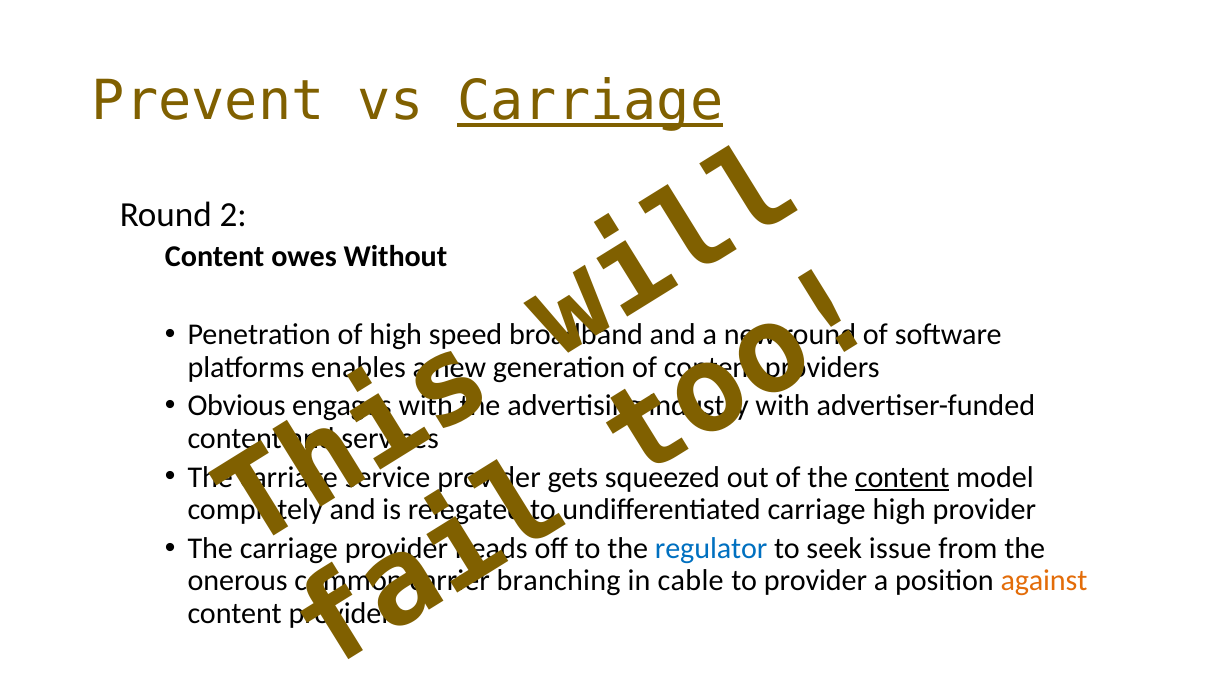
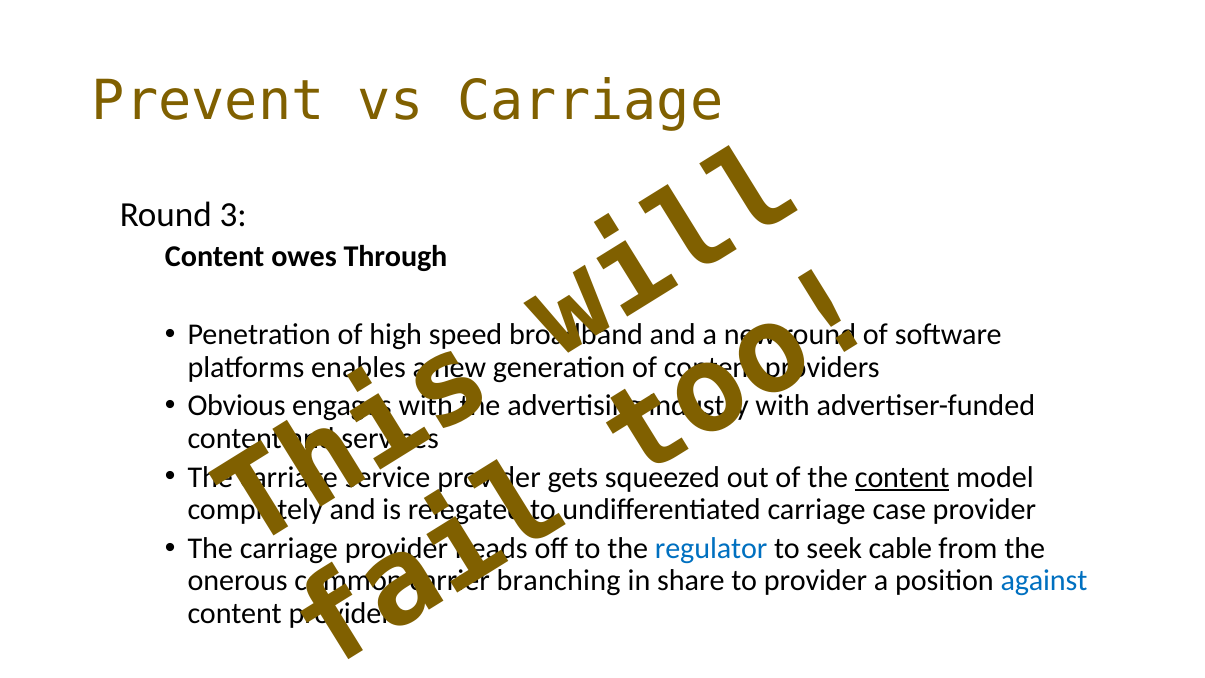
Carriage underline: present -> none (590, 101)
2: 2 -> 3 (233, 215)
Without: Without -> Through (395, 257)
carriage high: high -> case (899, 510)
issue: issue -> cable (900, 548)
cable: cable -> share (691, 581)
against colour: orange -> blue (1044, 581)
